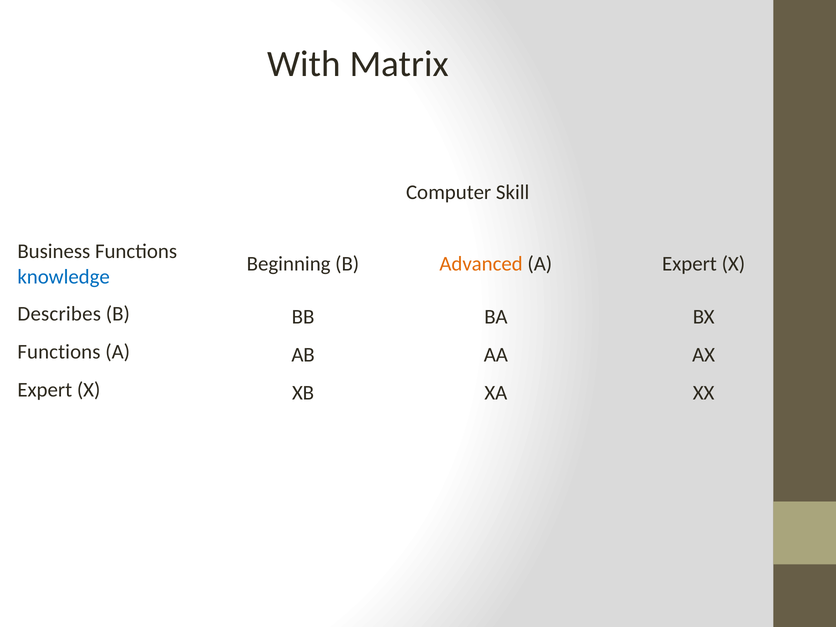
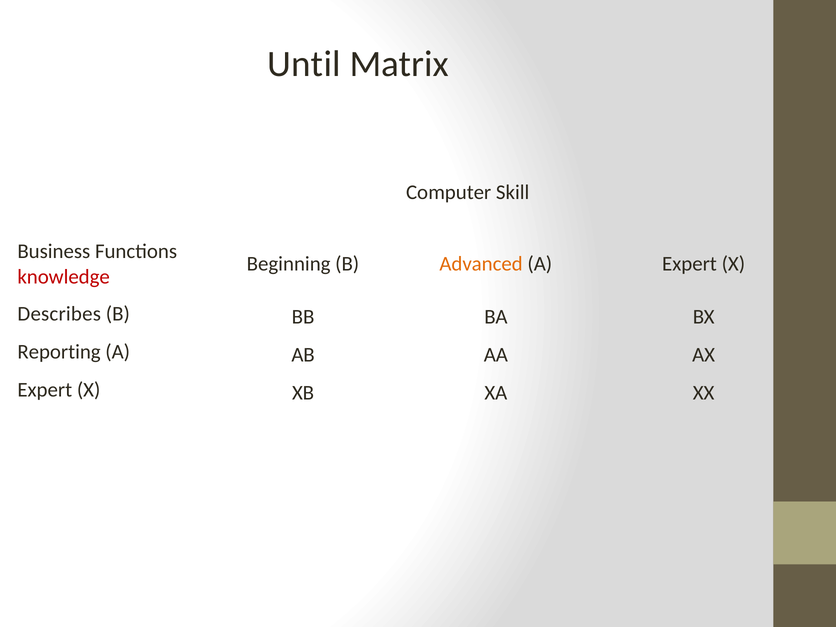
With: With -> Until (304, 64)
knowledge colour: blue -> red (64, 277)
Functions: Functions -> Reporting (59, 352)
